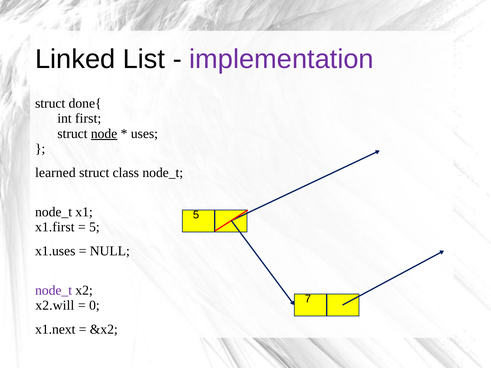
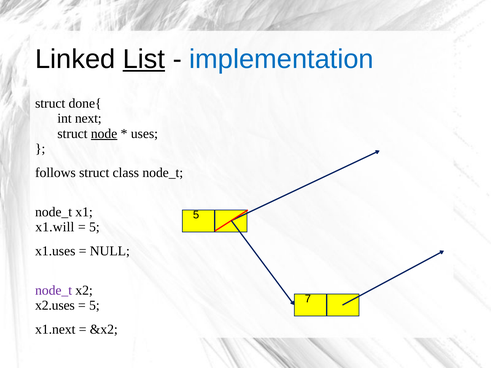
List underline: none -> present (144, 59)
implementation colour: purple -> blue (282, 59)
first: first -> next (88, 118)
learned: learned -> follows (55, 173)
x1.first: x1.first -> x1.will (55, 227)
x2.will: x2.will -> x2.uses (55, 306)
0: 0 -> 5 (94, 306)
